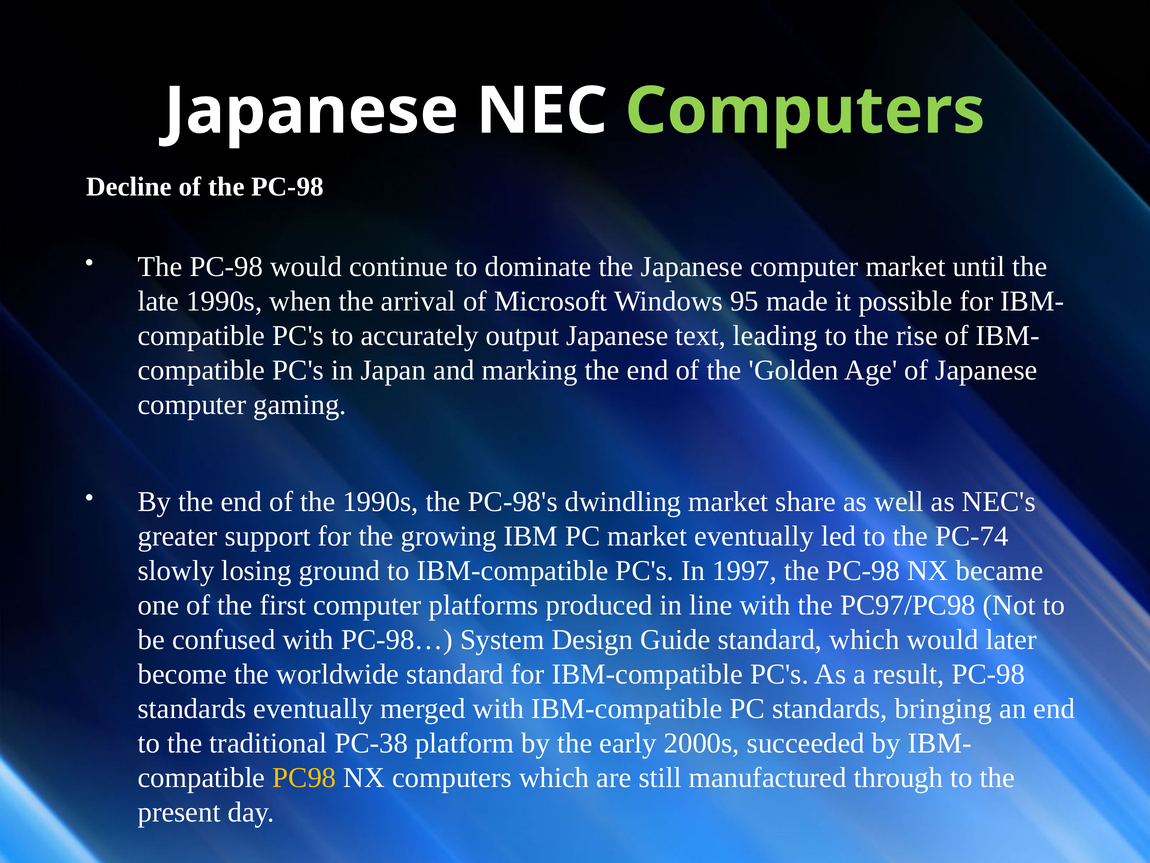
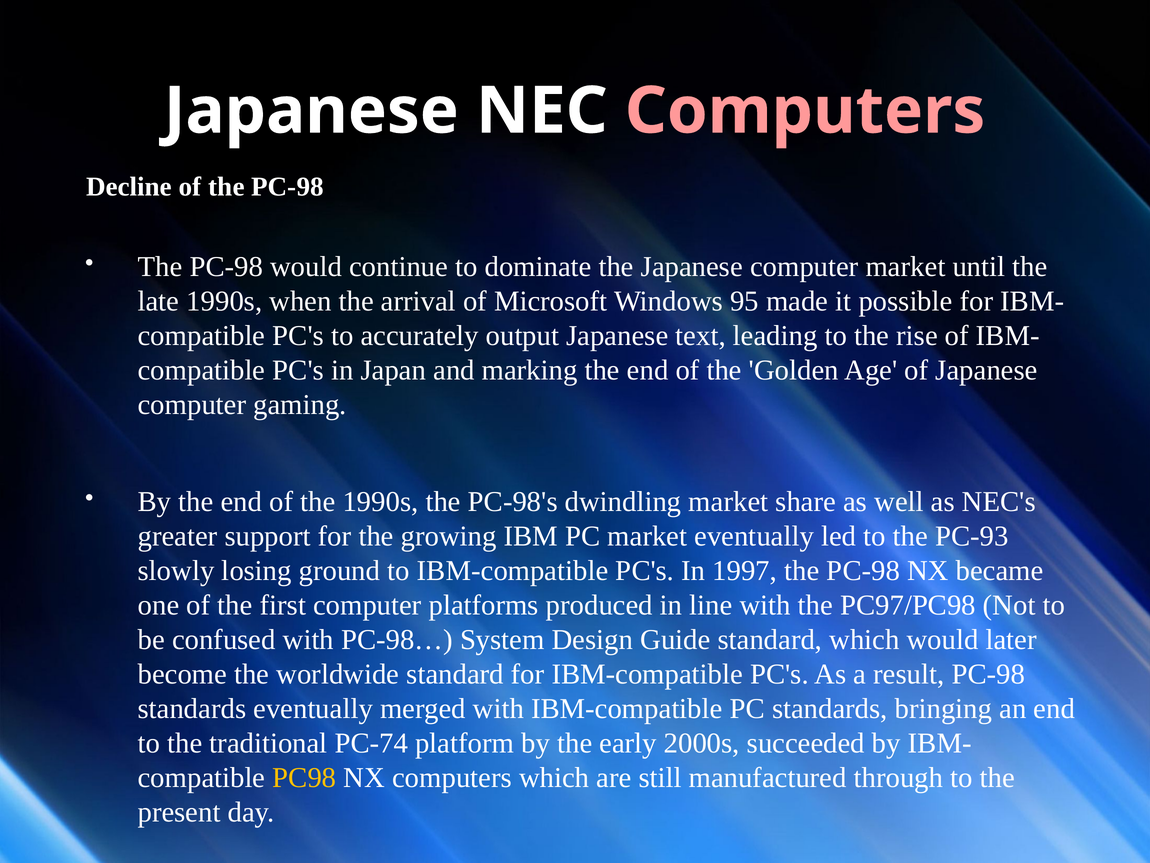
Computers colour: light green -> pink (805, 111)
PC-74: PC-74 -> PC-93 (972, 536)
PC-38: PC-38 -> PC-74 (371, 743)
